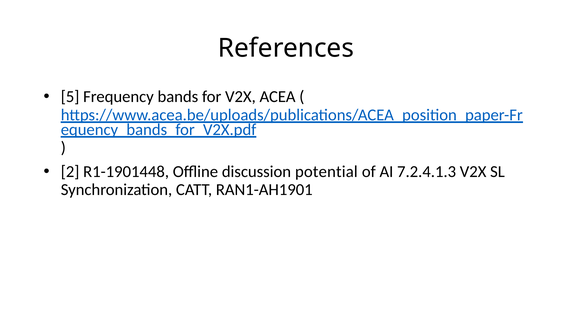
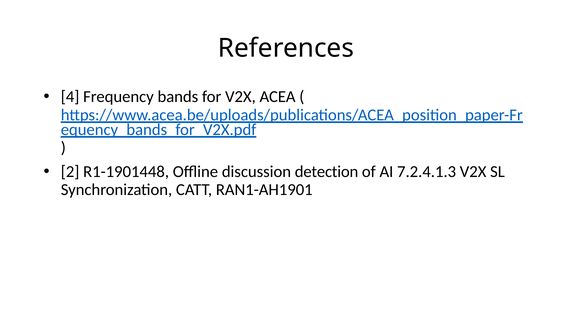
5: 5 -> 4 (70, 97)
potential: potential -> detection (327, 172)
